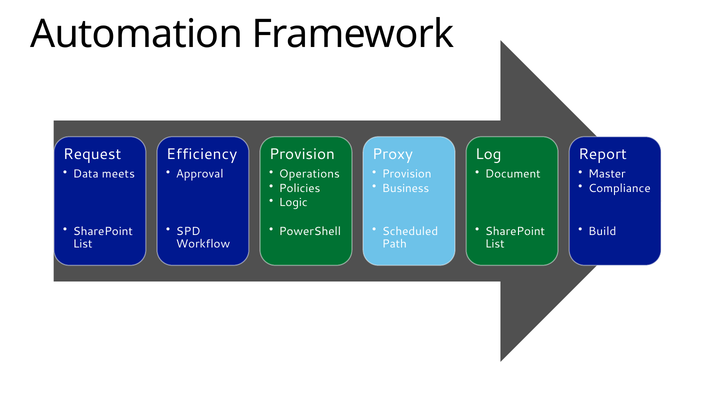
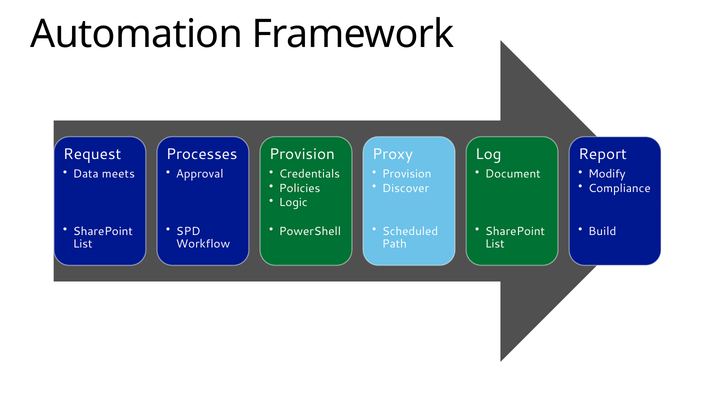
Efficiency: Efficiency -> Processes (202, 154)
Operations: Operations -> Credentials (310, 174)
Master: Master -> Modify (607, 174)
Business: Business -> Discover (406, 188)
